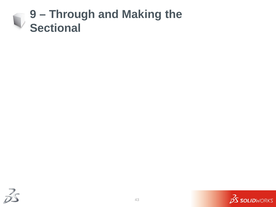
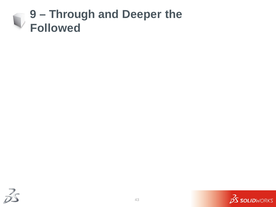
Making: Making -> Deeper (142, 14)
Sectional: Sectional -> Followed (55, 28)
